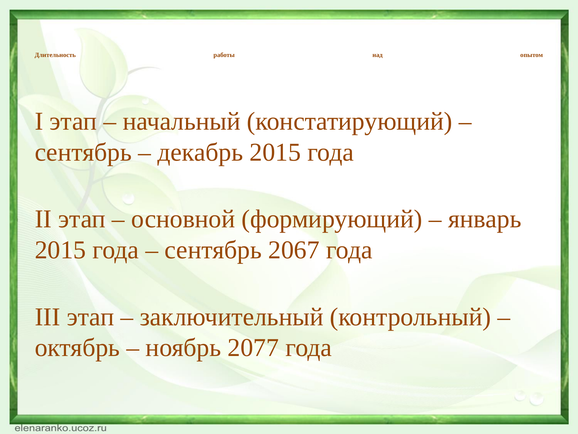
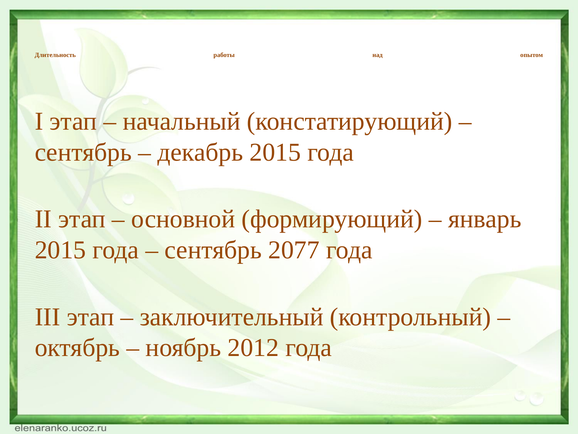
2067: 2067 -> 2077 (294, 250)
2077: 2077 -> 2012 (253, 347)
